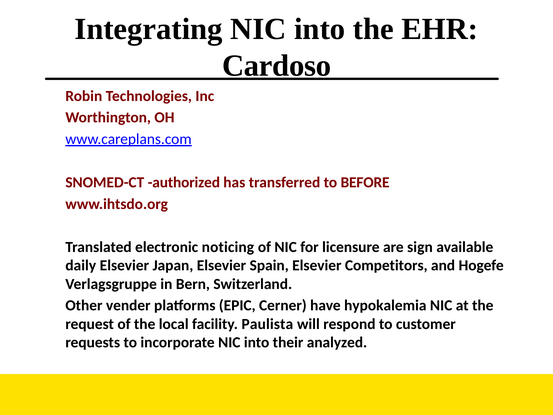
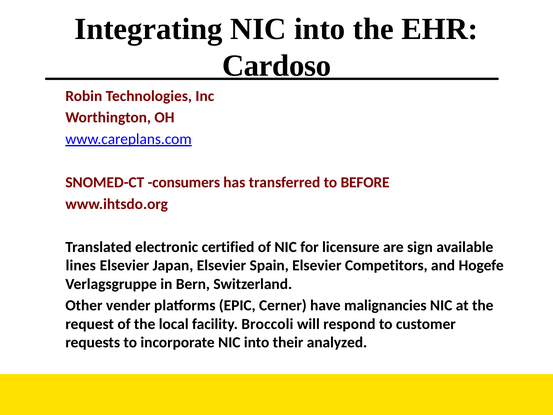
authorized: authorized -> consumers (184, 182)
noticing: noticing -> certified (228, 247)
daily: daily -> lines (81, 265)
hypokalemia: hypokalemia -> malignancies (385, 305)
Paulista: Paulista -> Broccoli (267, 324)
